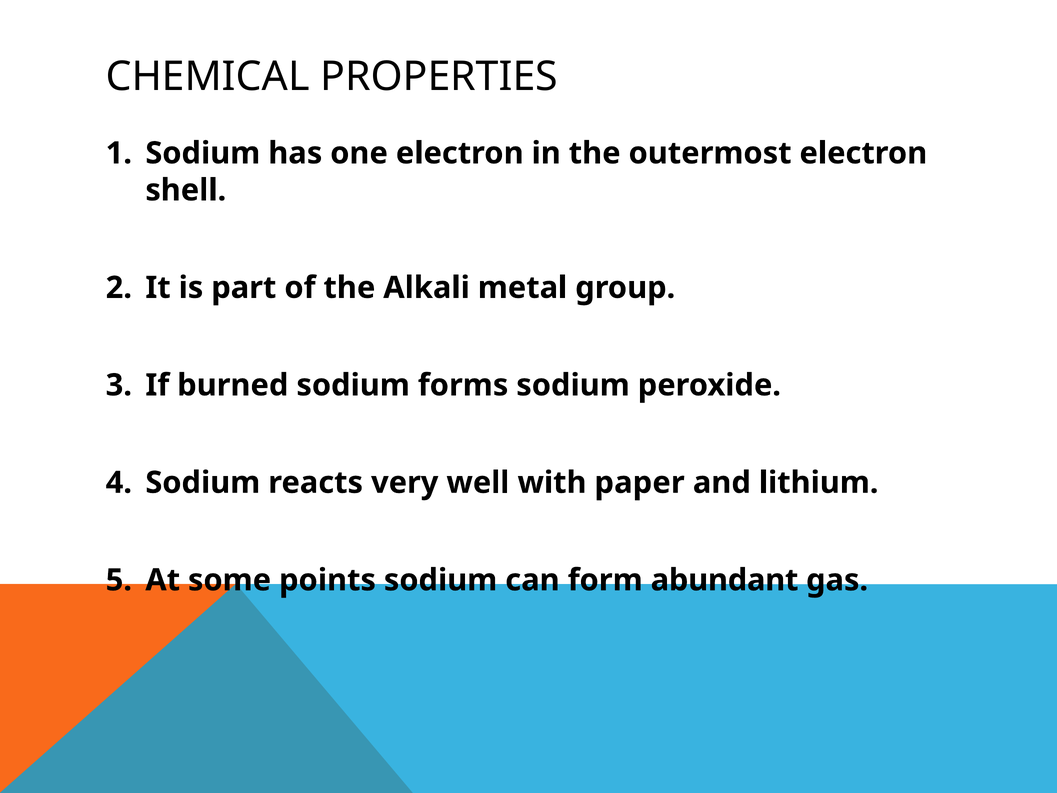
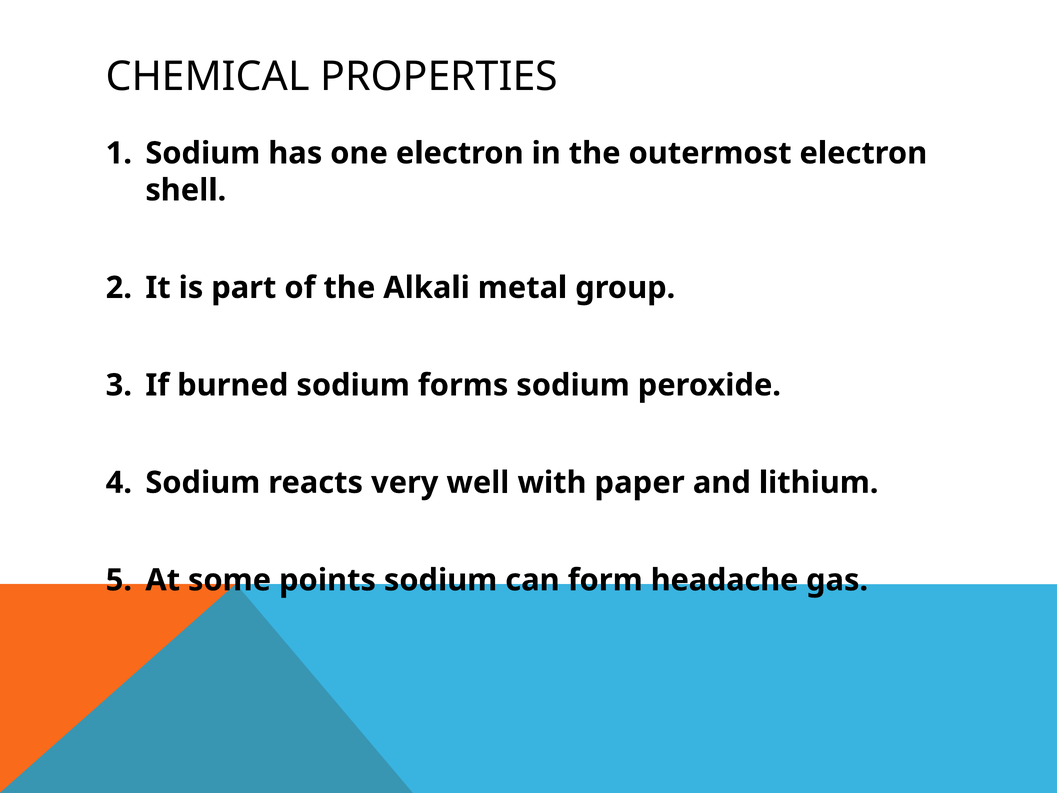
abundant: abundant -> headache (725, 580)
